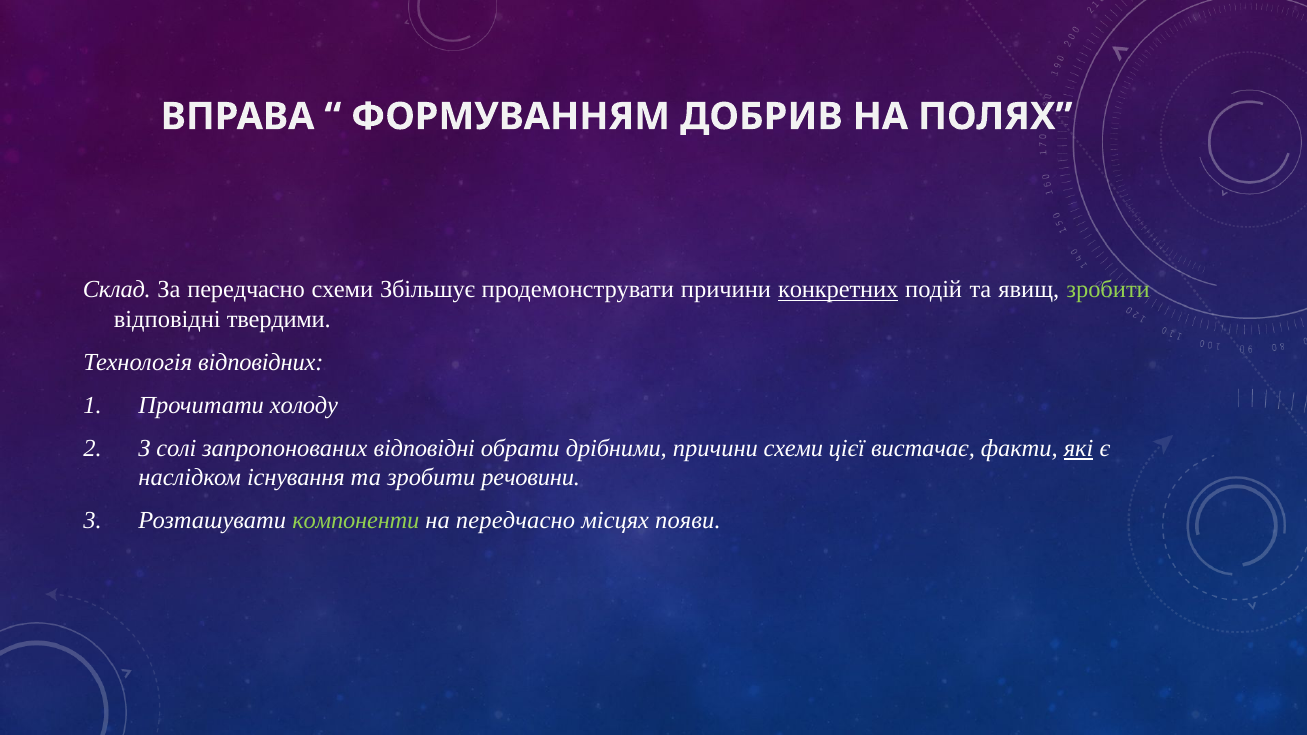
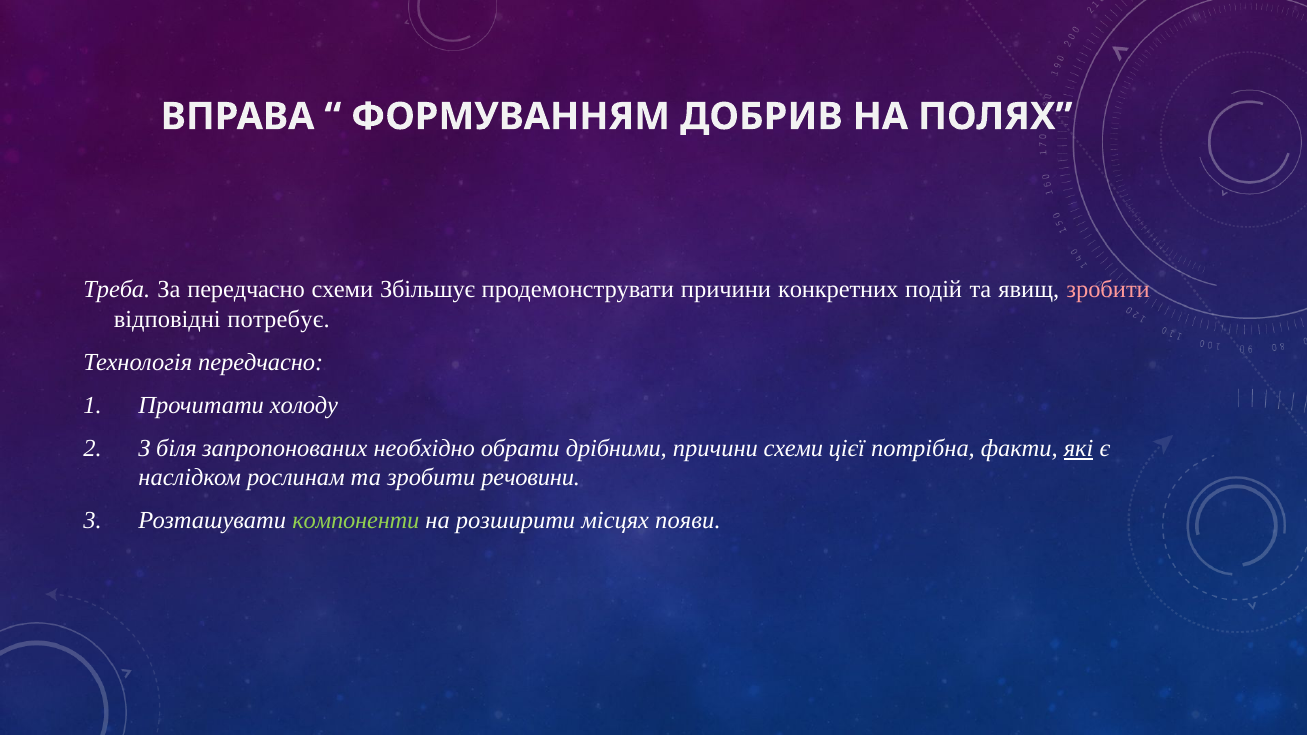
Склад: Склад -> Треба (117, 290)
конкретних underline: present -> none (838, 290)
зробити colour: light green -> pink (1108, 290)
твердими: твердими -> потребує (279, 319)
Технологія відповідних: відповідних -> передчасно (261, 362)
солі: солі -> біля (176, 448)
запропонованих відповідні: відповідні -> необхідно (424, 448)
вистачає: вистачає -> потрібна (923, 448)
існування: існування -> рослинам (296, 478)
на передчасно: передчасно -> розширити (516, 521)
